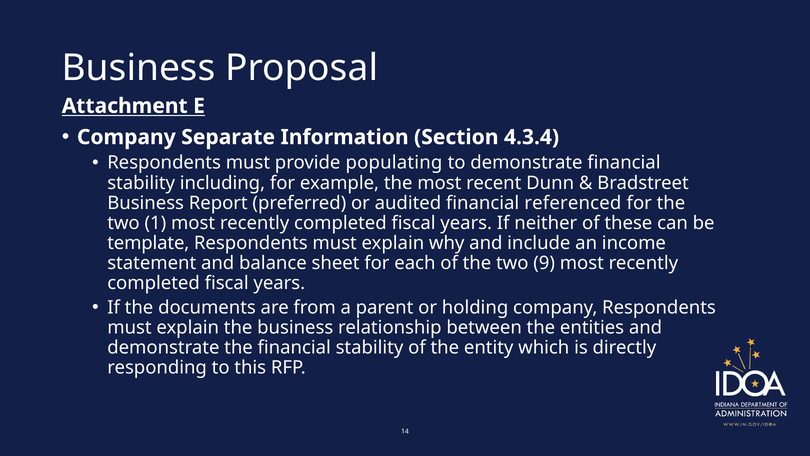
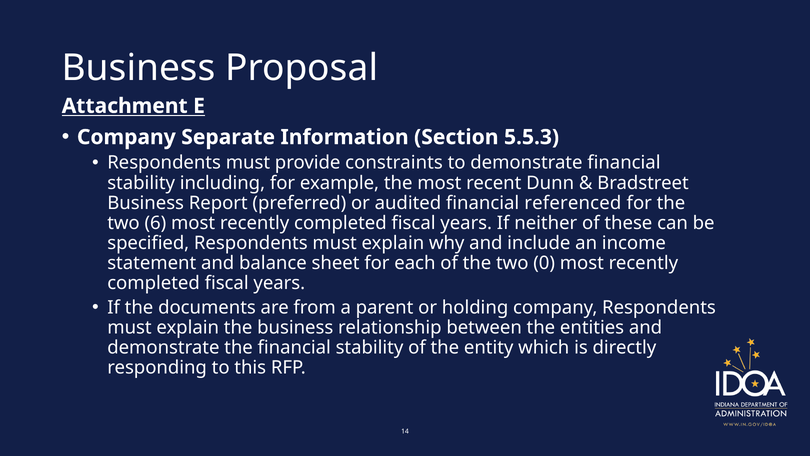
4.3.4: 4.3.4 -> 5.5.3 (532, 137)
populating: populating -> constraints (394, 163)
1: 1 -> 6 (155, 223)
template: template -> specified (148, 243)
9: 9 -> 0 (544, 263)
